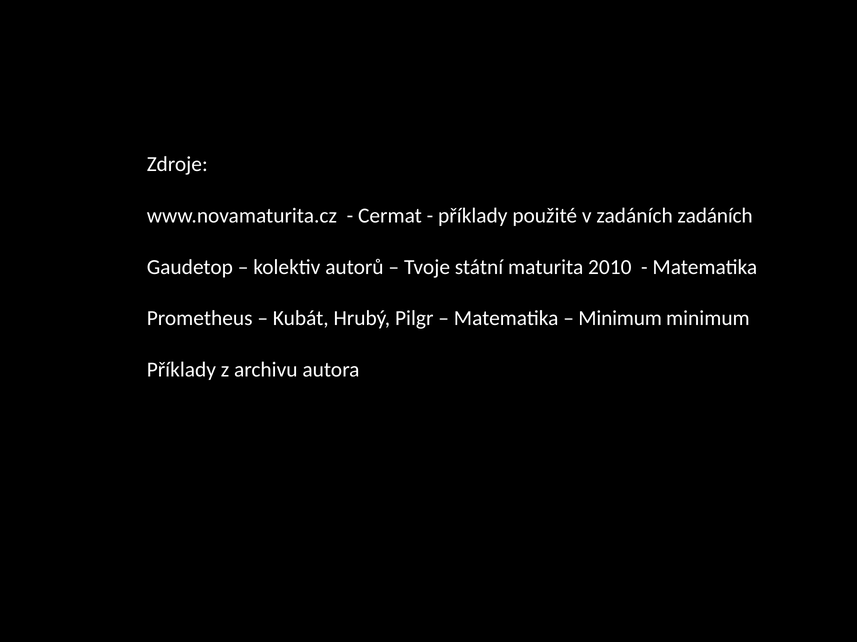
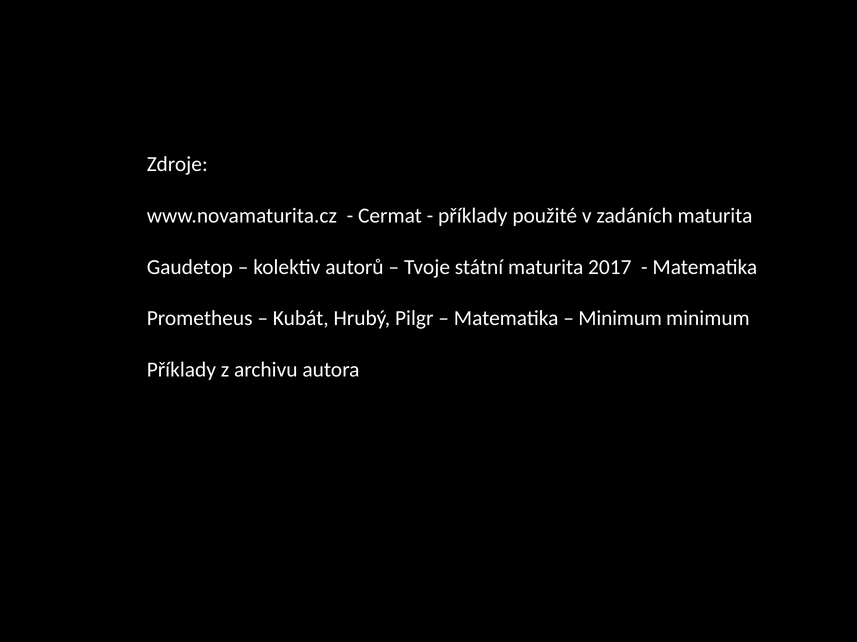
zadáních zadáních: zadáních -> maturita (715, 216)
2010: 2010 -> 2017 (610, 267)
